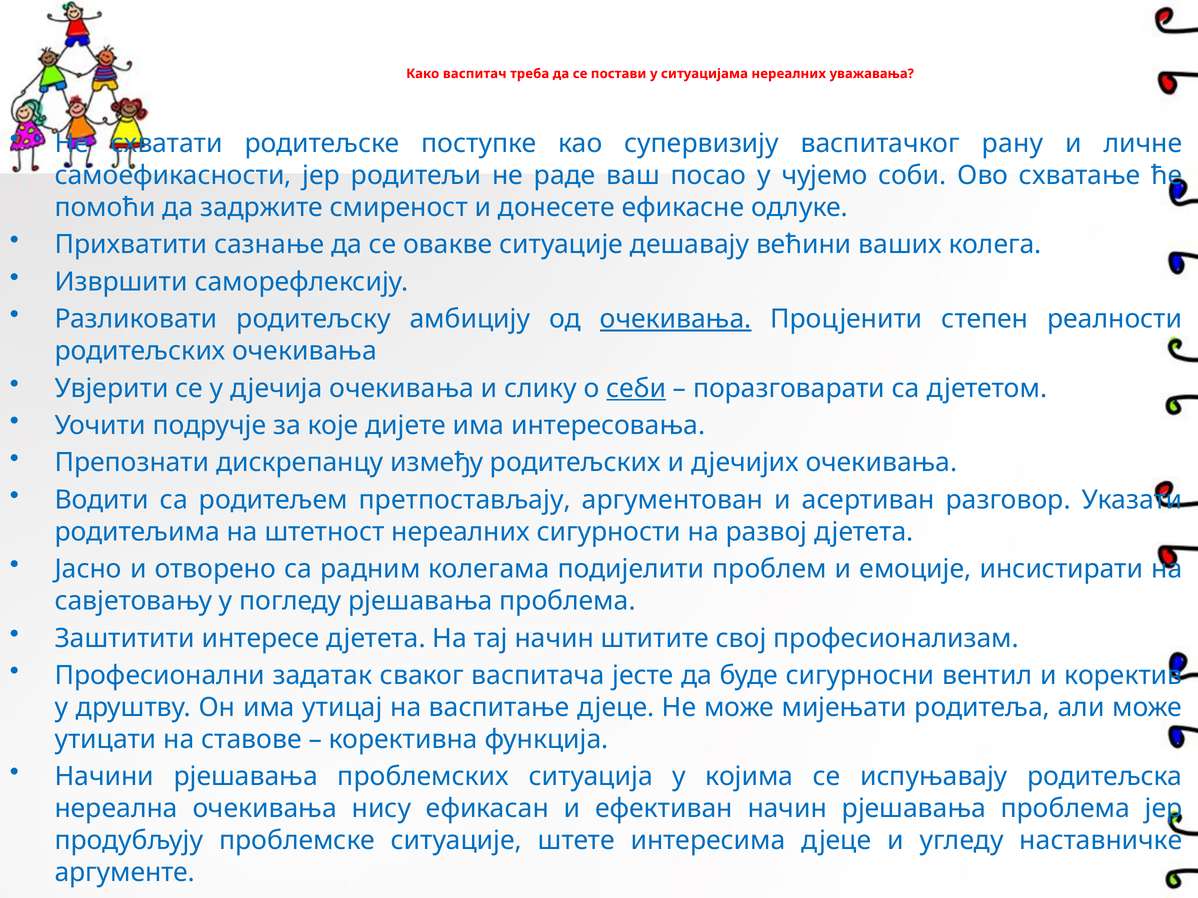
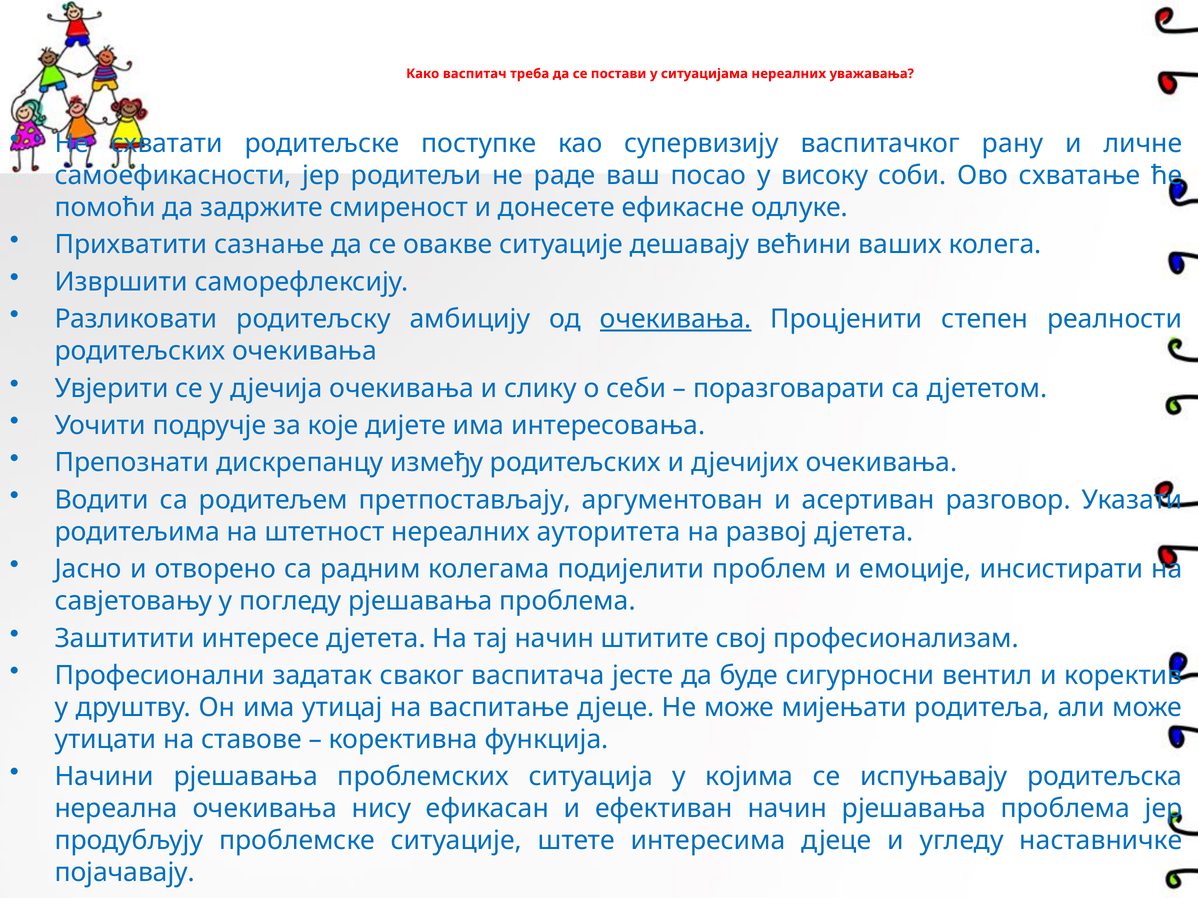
чујемо: чујемо -> високу (825, 176)
себи underline: present -> none (636, 388)
сигурности: сигурности -> ауторитета (609, 532)
аргументе: аргументе -> појачавају (125, 873)
